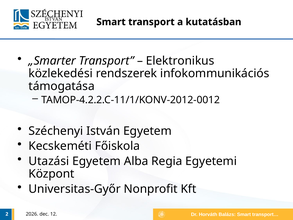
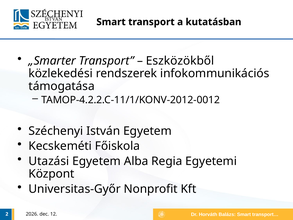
Elektronikus: Elektronikus -> Eszközökből (180, 61)
